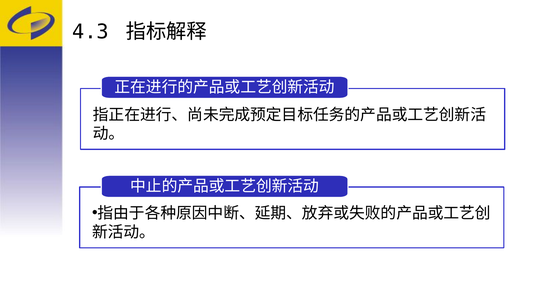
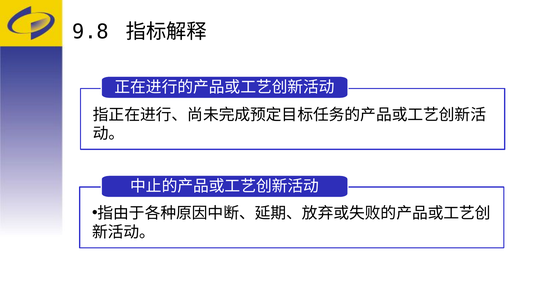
4.3: 4.3 -> 9.8 (90, 32)
